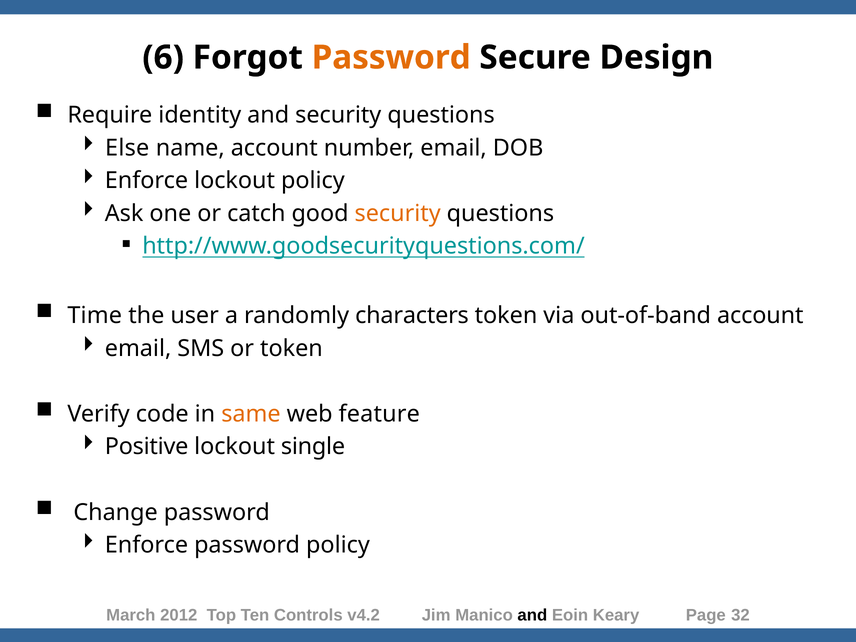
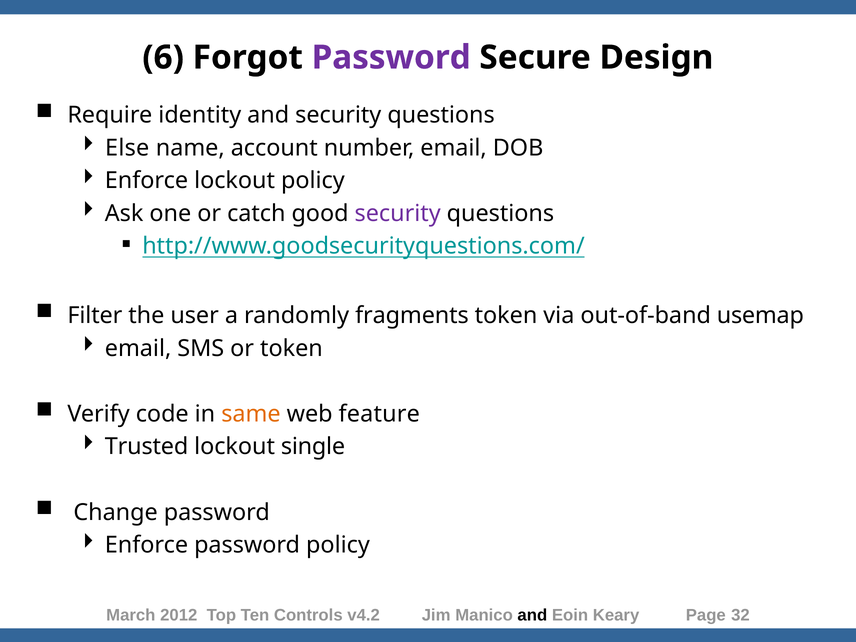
Password colour: orange -> purple (391, 57)
security colour: orange -> purple (398, 213)
Time: Time -> Filter (95, 316)
characters: characters -> fragments (412, 316)
out-of-band account: account -> usemap (760, 316)
Positive: Positive -> Trusted (147, 447)
